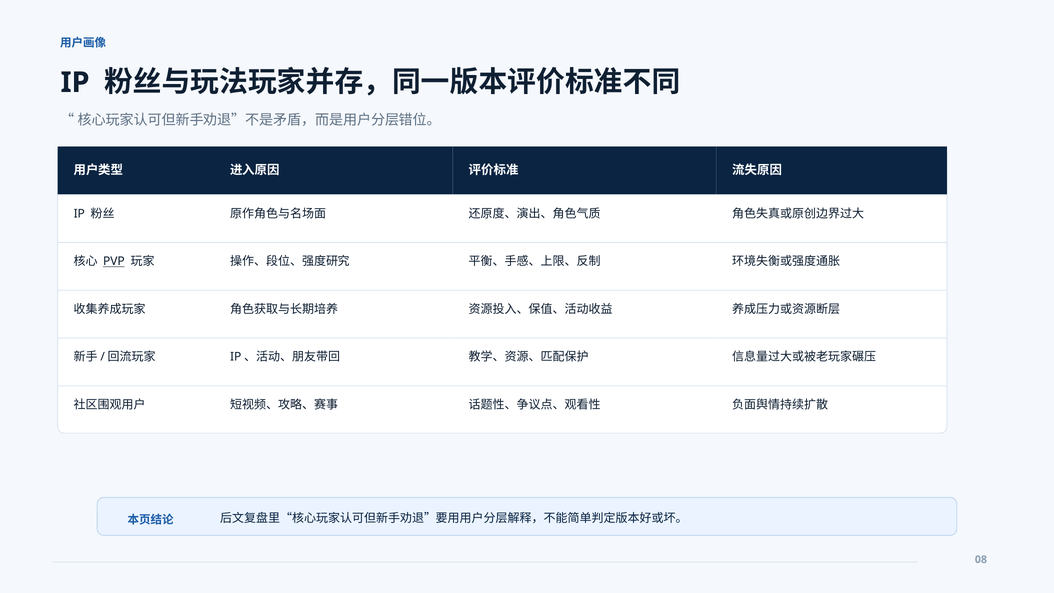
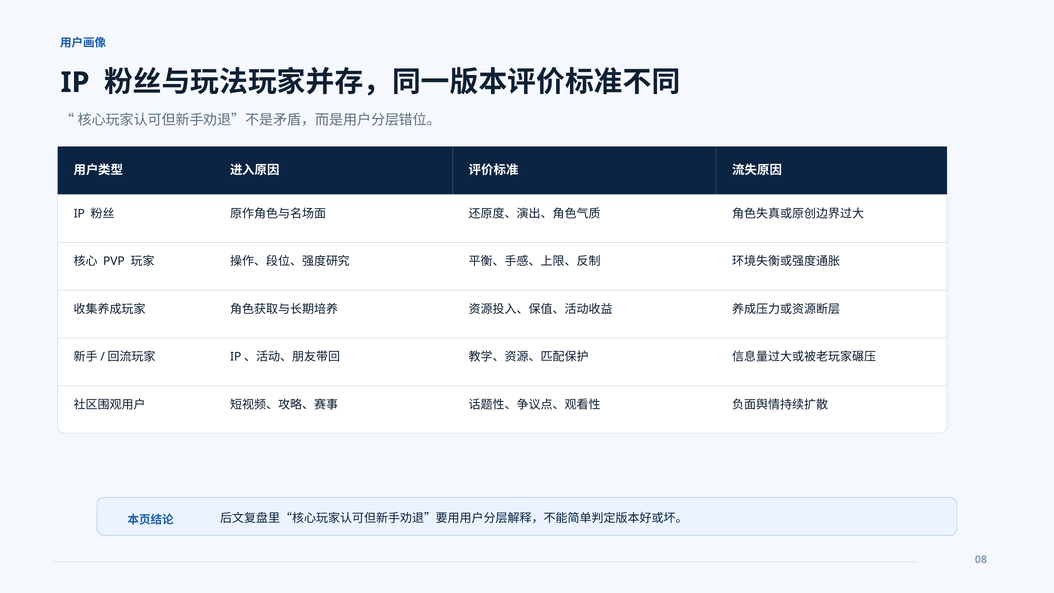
PVP underline: present -> none (114, 261)
